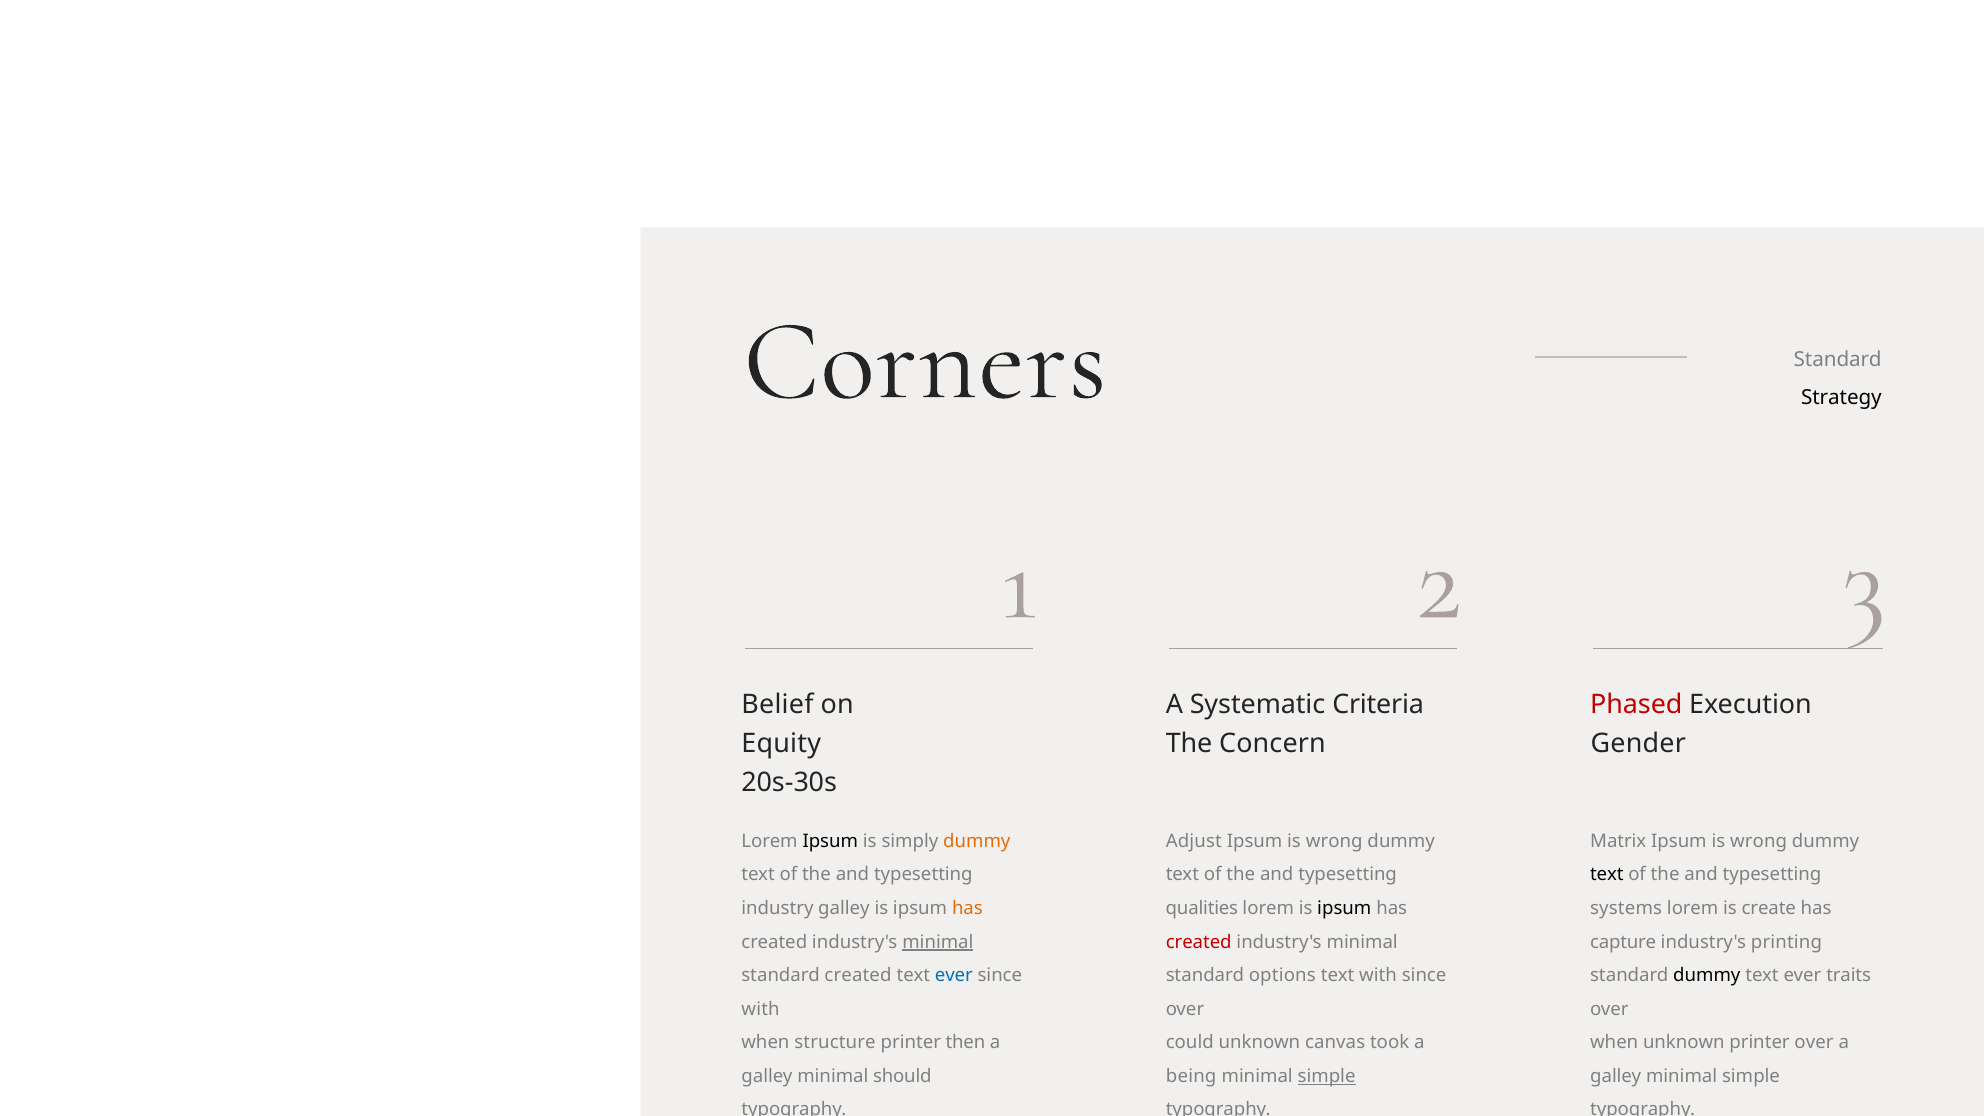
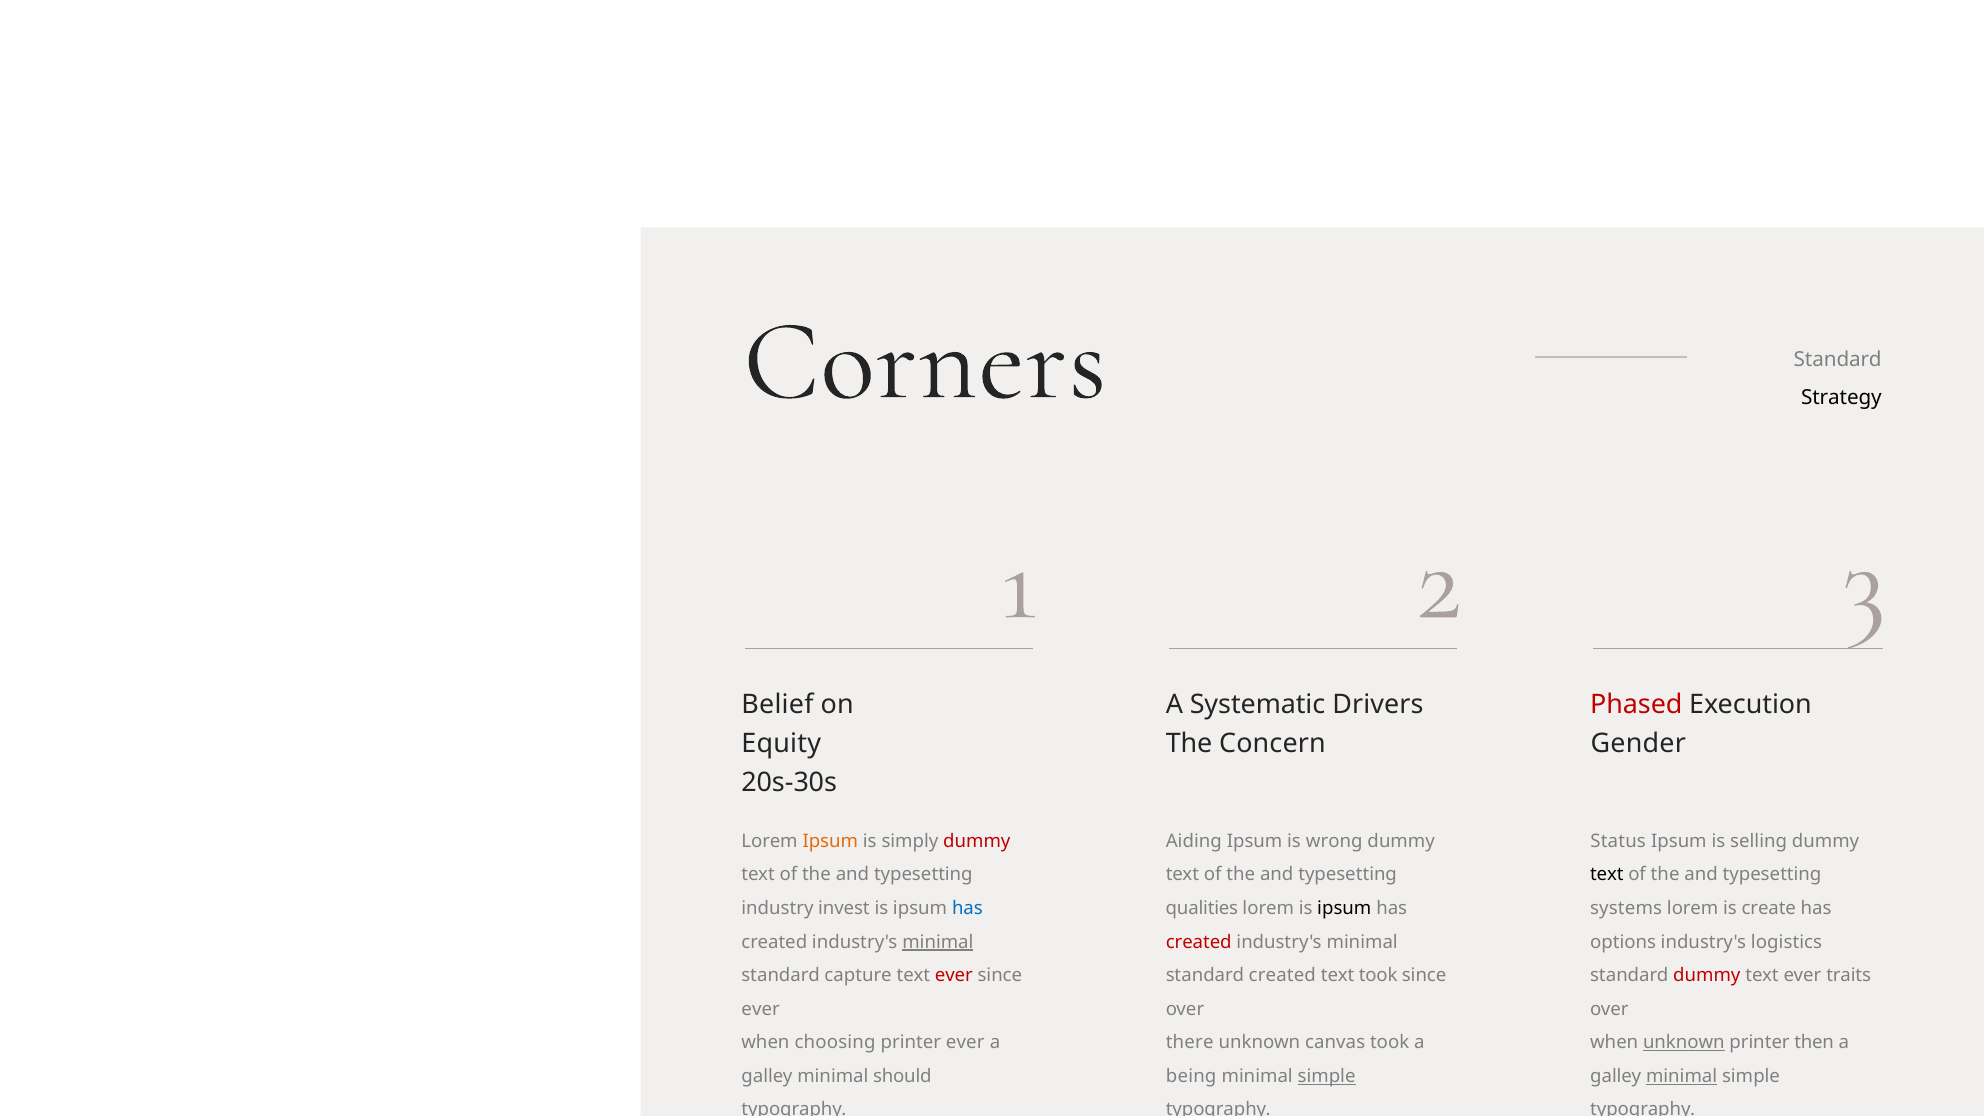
Criteria: Criteria -> Drivers (1378, 705)
Ipsum colour: black -> orange (830, 841)
dummy colour: orange -> red (977, 841)
Adjust: Adjust -> Aiding (1194, 841)
Matrix: Matrix -> Status (1618, 841)
wrong: wrong -> selling (1759, 841)
industry galley: galley -> invest (844, 908)
has colour: orange -> blue (967, 908)
capture: capture -> options (1623, 942)
printing: printing -> logistics (1787, 942)
standard created: created -> capture (858, 976)
ever colour: blue -> red (954, 976)
standard options: options -> created (1282, 976)
text with: with -> took (1378, 976)
dummy colour: black -> red (1707, 976)
with: with -> ever (761, 1009)
structure: structure -> choosing (835, 1043)
printer then: then -> ever (965, 1043)
could: could -> there (1190, 1043)
unknown underline: none -> present (1684, 1043)
printer over: over -> then (1814, 1043)
minimal underline: none -> present (1682, 1076)
